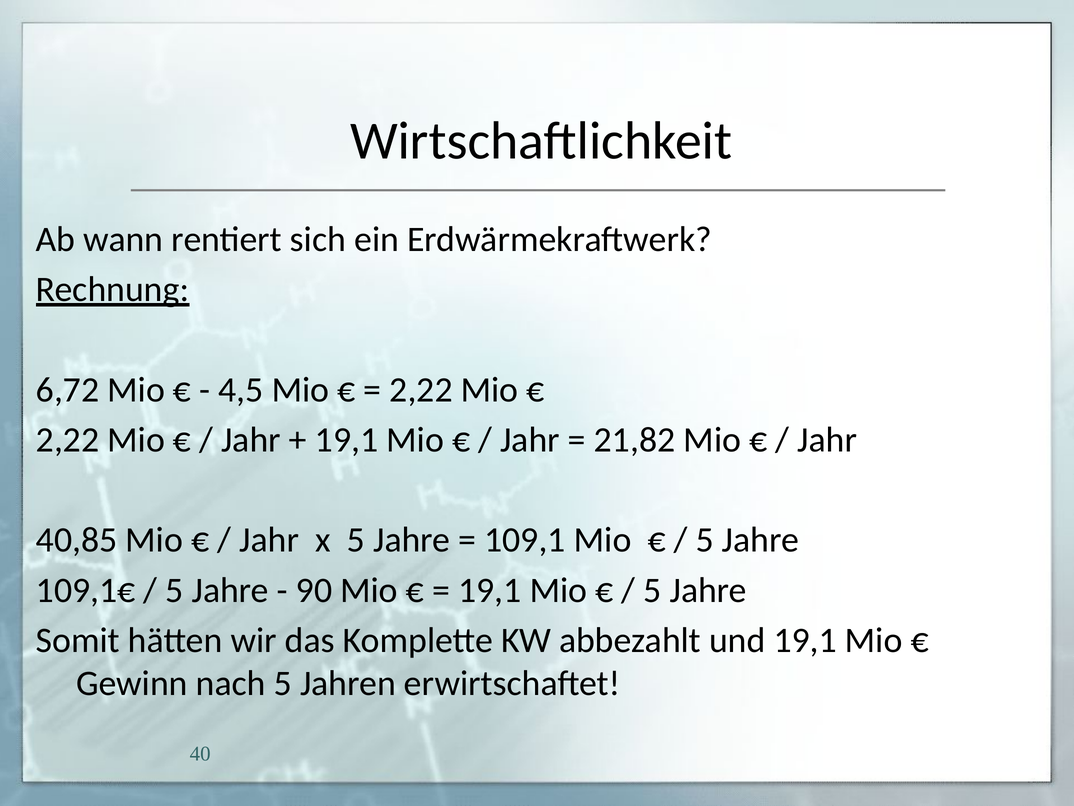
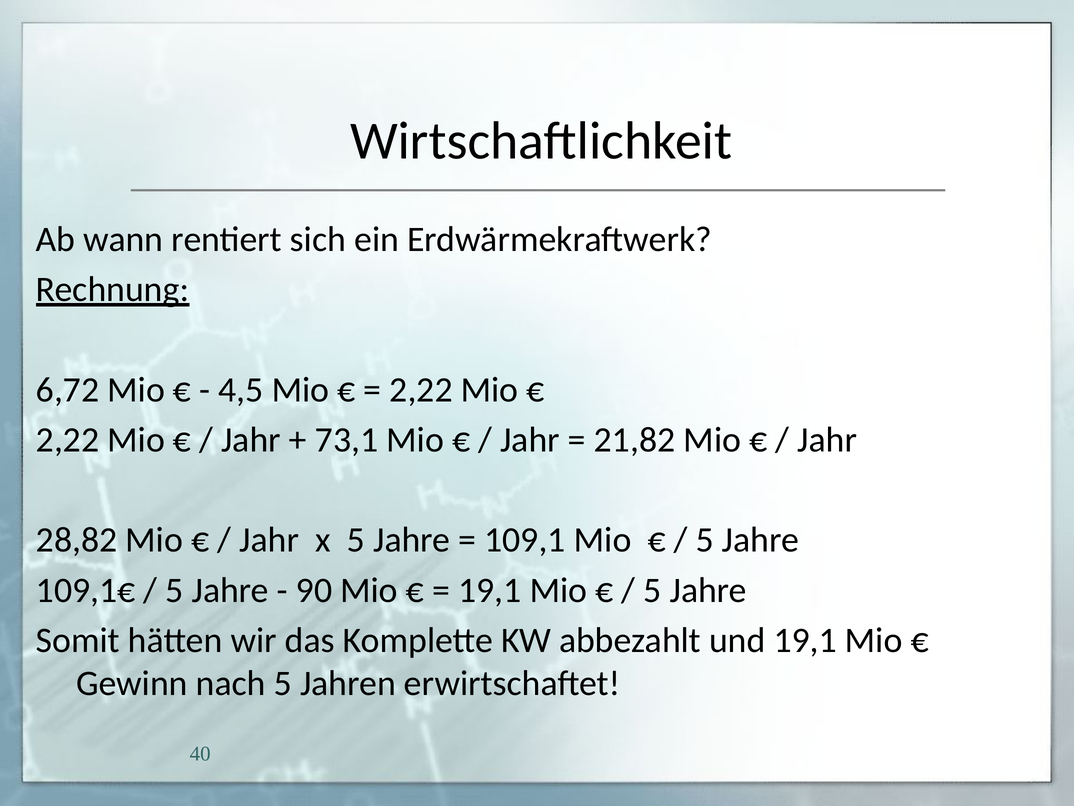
19,1: 19,1 -> 73,1 (347, 440)
40,85: 40,85 -> 28,82 (77, 540)
